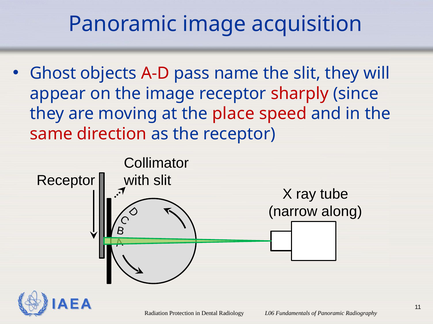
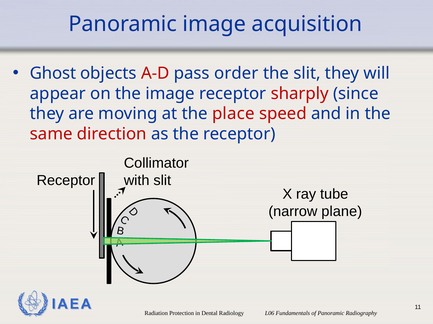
name: name -> order (236, 73)
along: along -> plane (342, 212)
